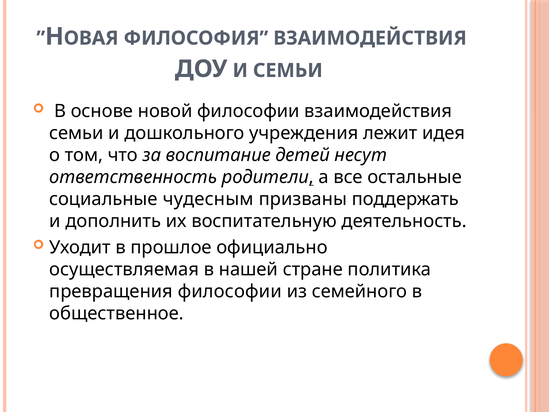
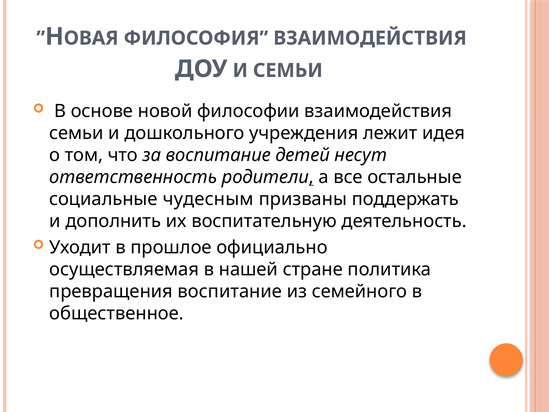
превращения философии: философии -> воспитание (230, 291)
